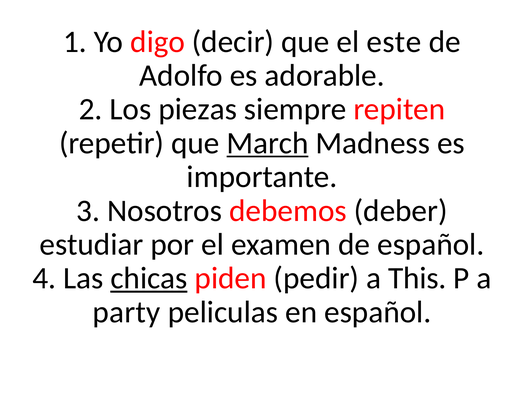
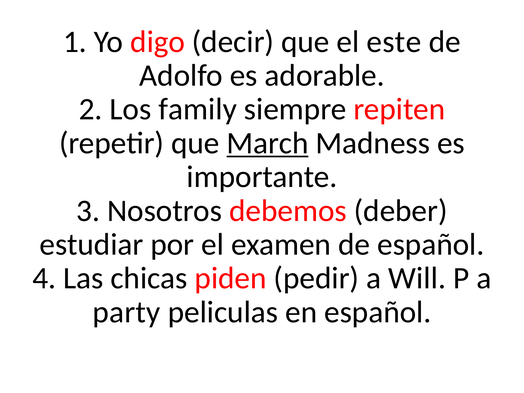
piezas: piezas -> family (198, 109)
chicas underline: present -> none (149, 278)
This: This -> Will (417, 278)
